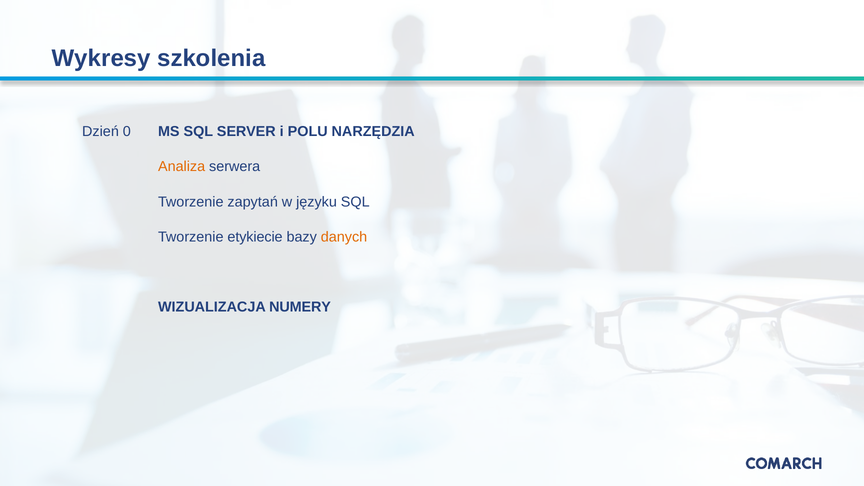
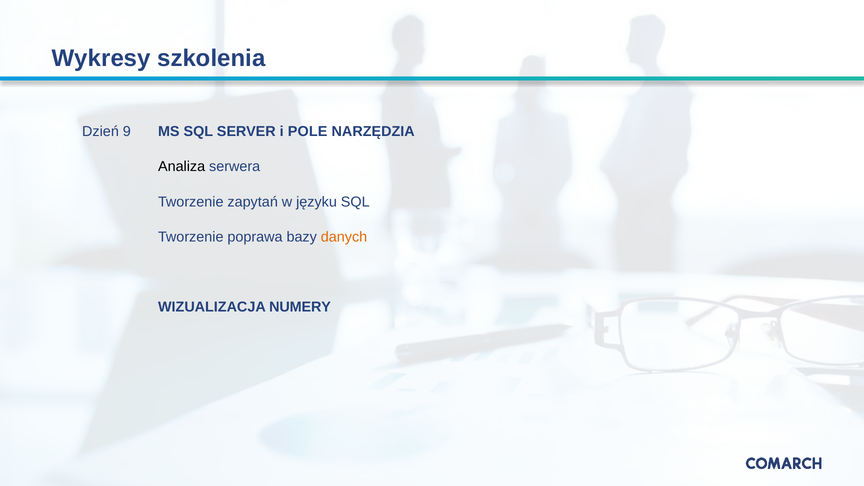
0: 0 -> 9 (127, 132)
POLU: POLU -> POLE (308, 132)
Analiza colour: orange -> black (182, 167)
etykiecie: etykiecie -> poprawa (255, 237)
